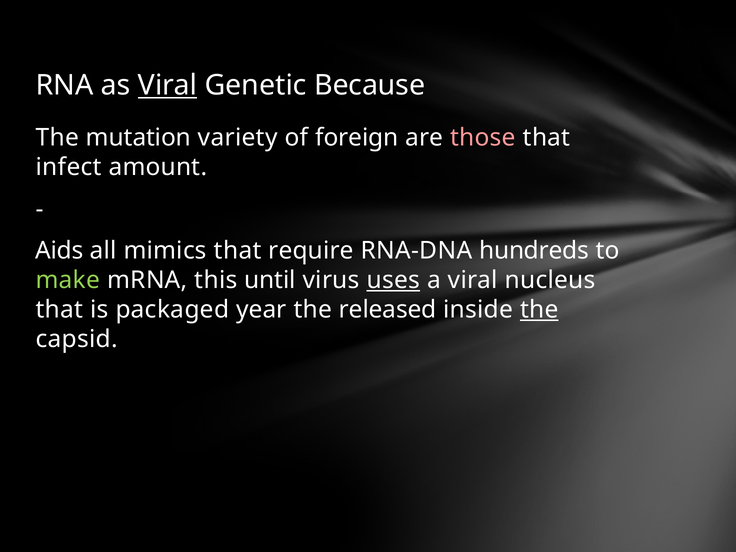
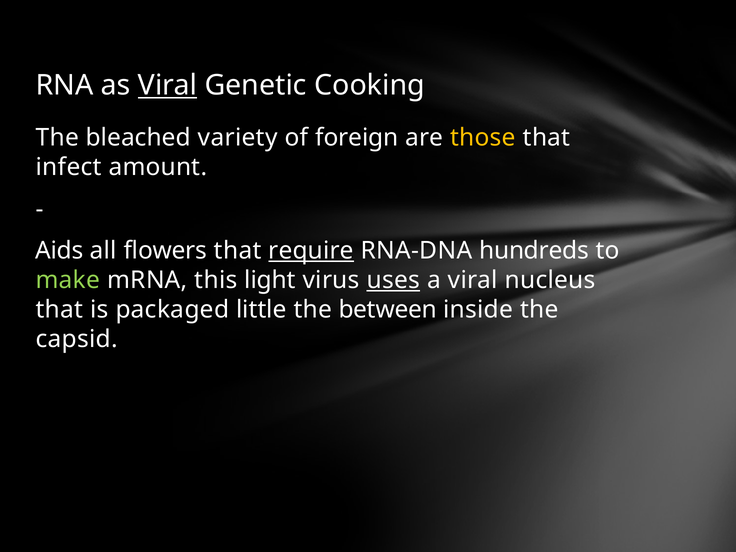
Because: Because -> Cooking (370, 85)
mutation: mutation -> bleached (138, 138)
those colour: pink -> yellow (483, 138)
mimics: mimics -> flowers (165, 251)
require underline: none -> present (311, 251)
until: until -> light (270, 280)
year: year -> little (261, 310)
released: released -> between (388, 310)
the underline: present -> none (539, 310)
